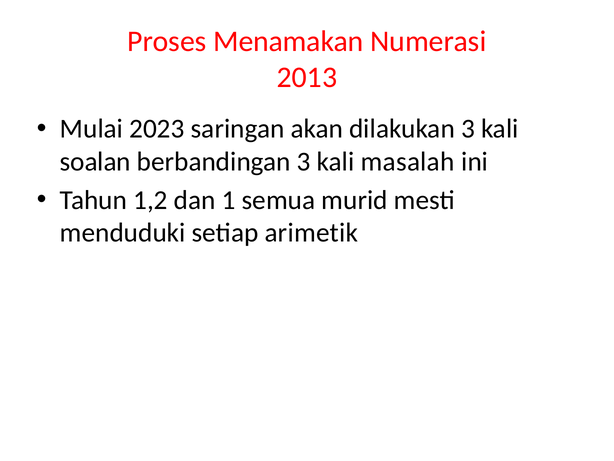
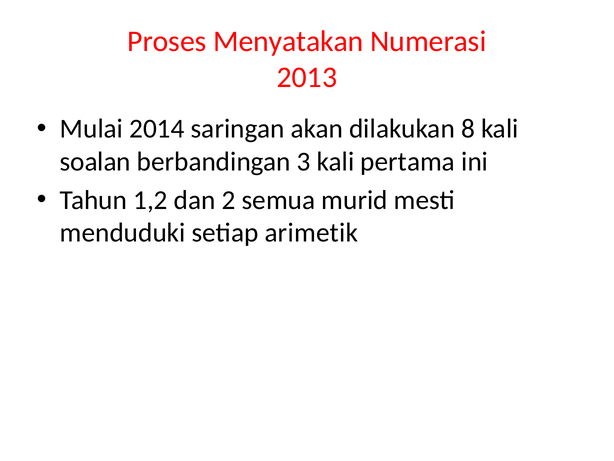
Menamakan: Menamakan -> Menyatakan (288, 41)
2023: 2023 -> 2014 (157, 129)
dilakukan 3: 3 -> 8 (468, 129)
masalah: masalah -> pertama (408, 162)
1: 1 -> 2 (229, 200)
